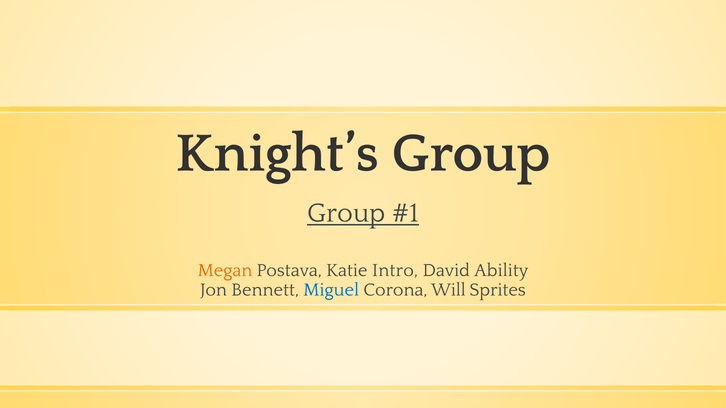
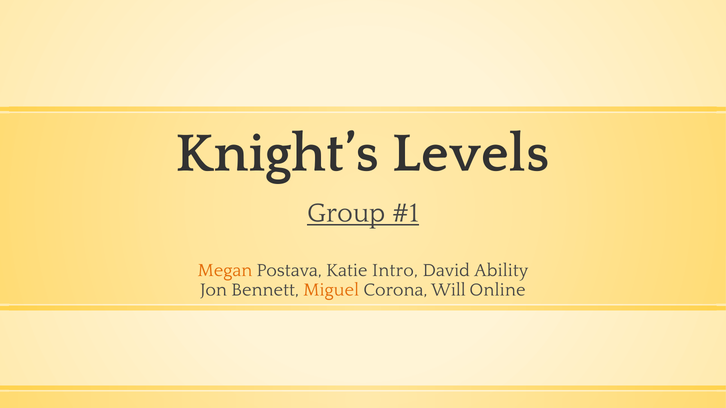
Knight’s Group: Group -> Levels (471, 153)
Miguel colour: blue -> orange (331, 290)
Sprites: Sprites -> Online (498, 290)
